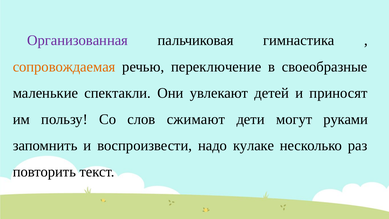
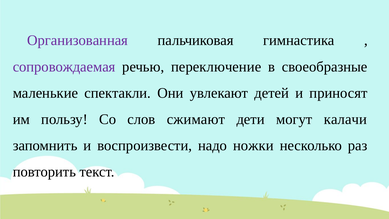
сопровождаемая colour: orange -> purple (64, 67)
руками: руками -> калачи (345, 119)
кулаке: кулаке -> ножки (253, 145)
